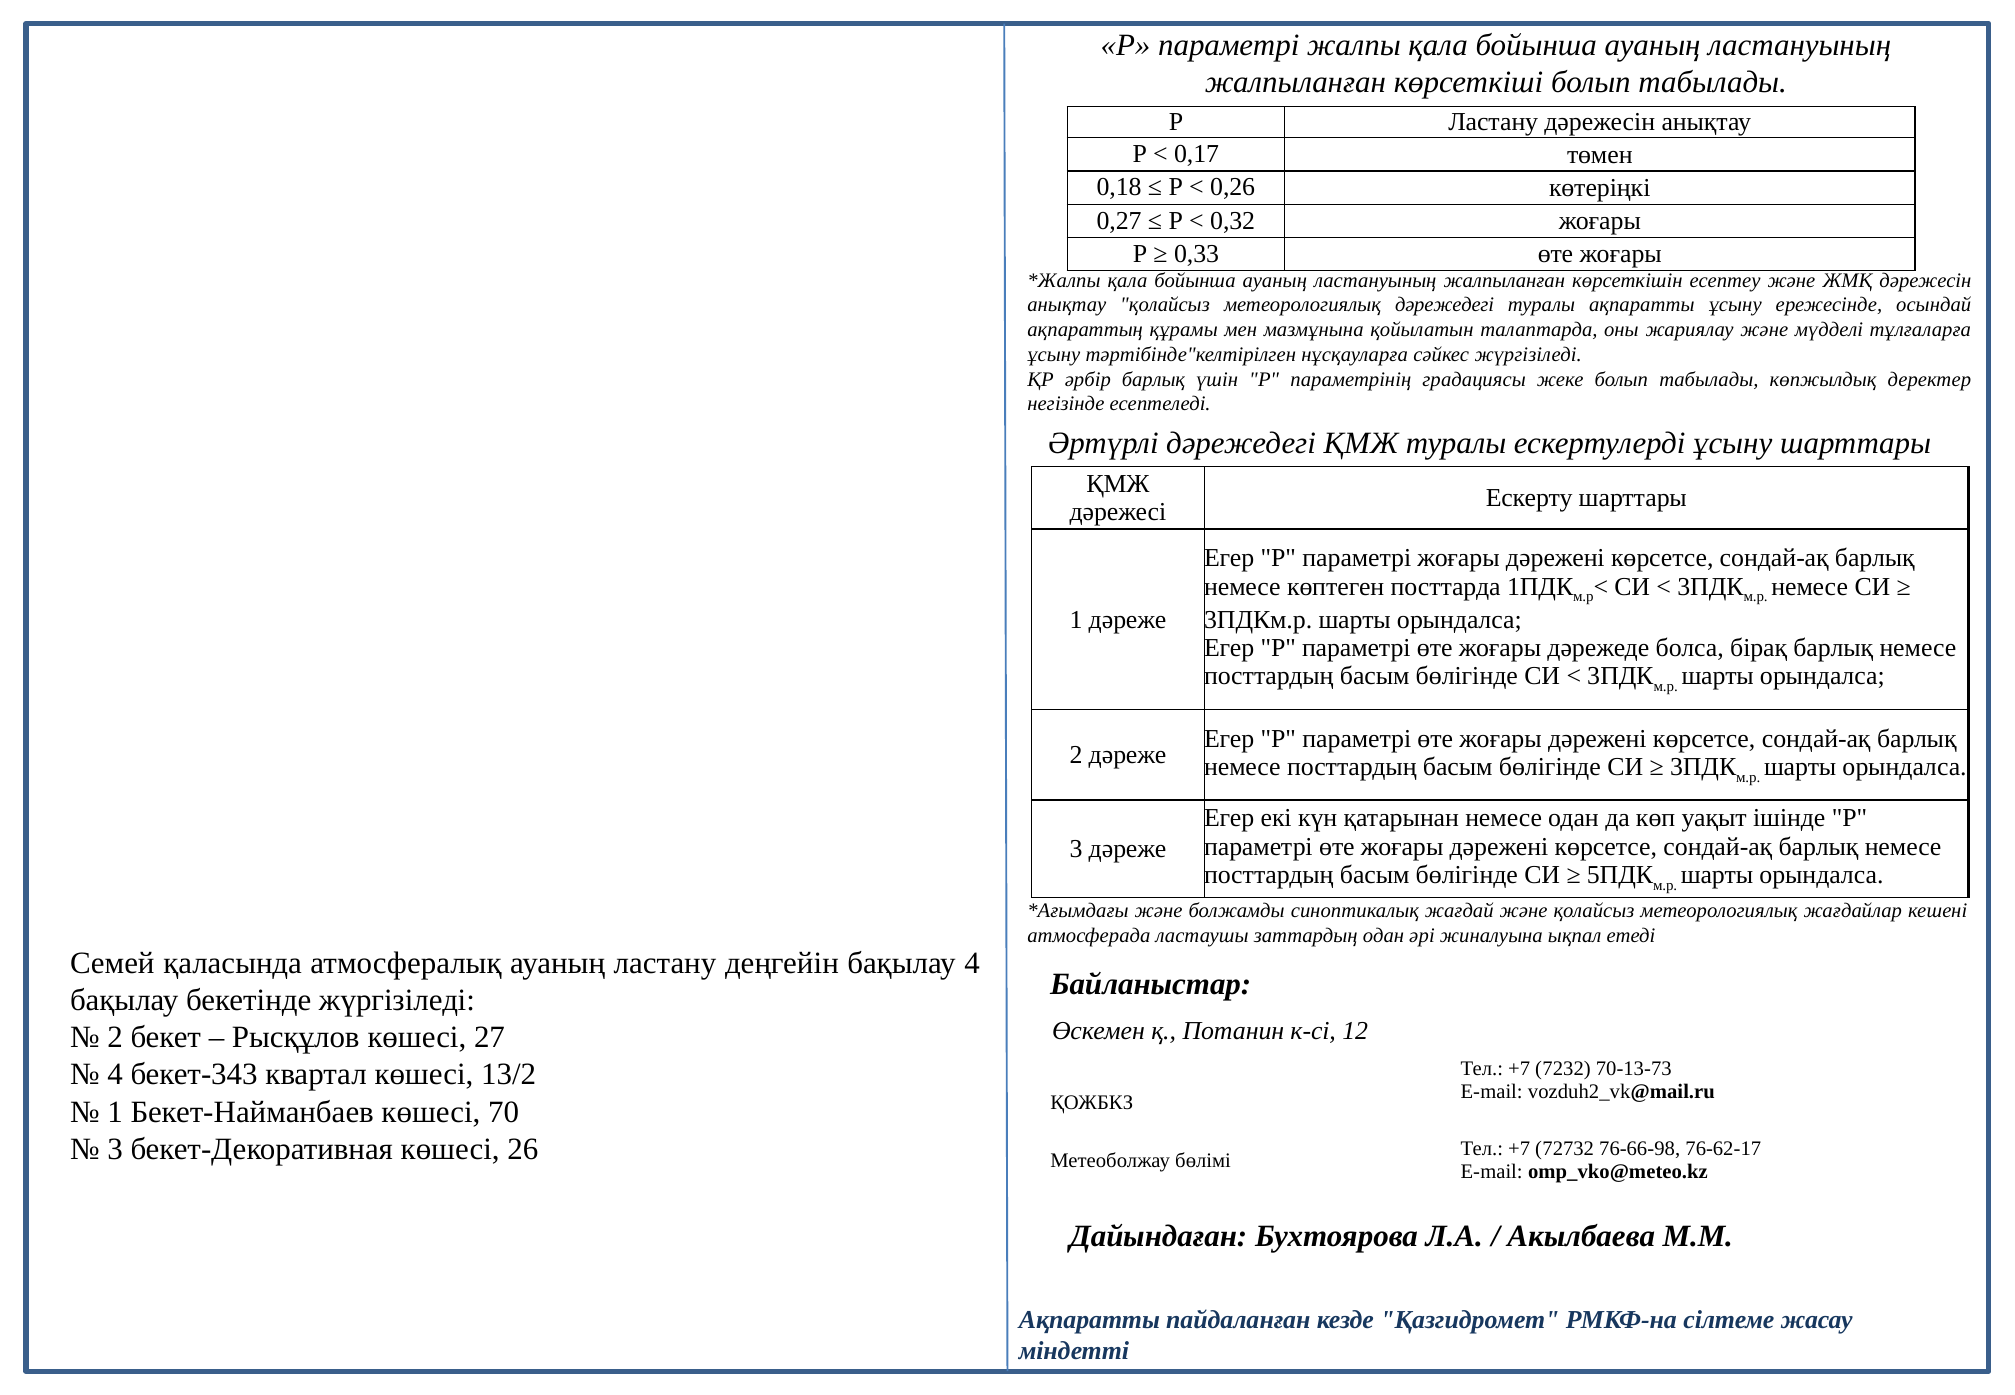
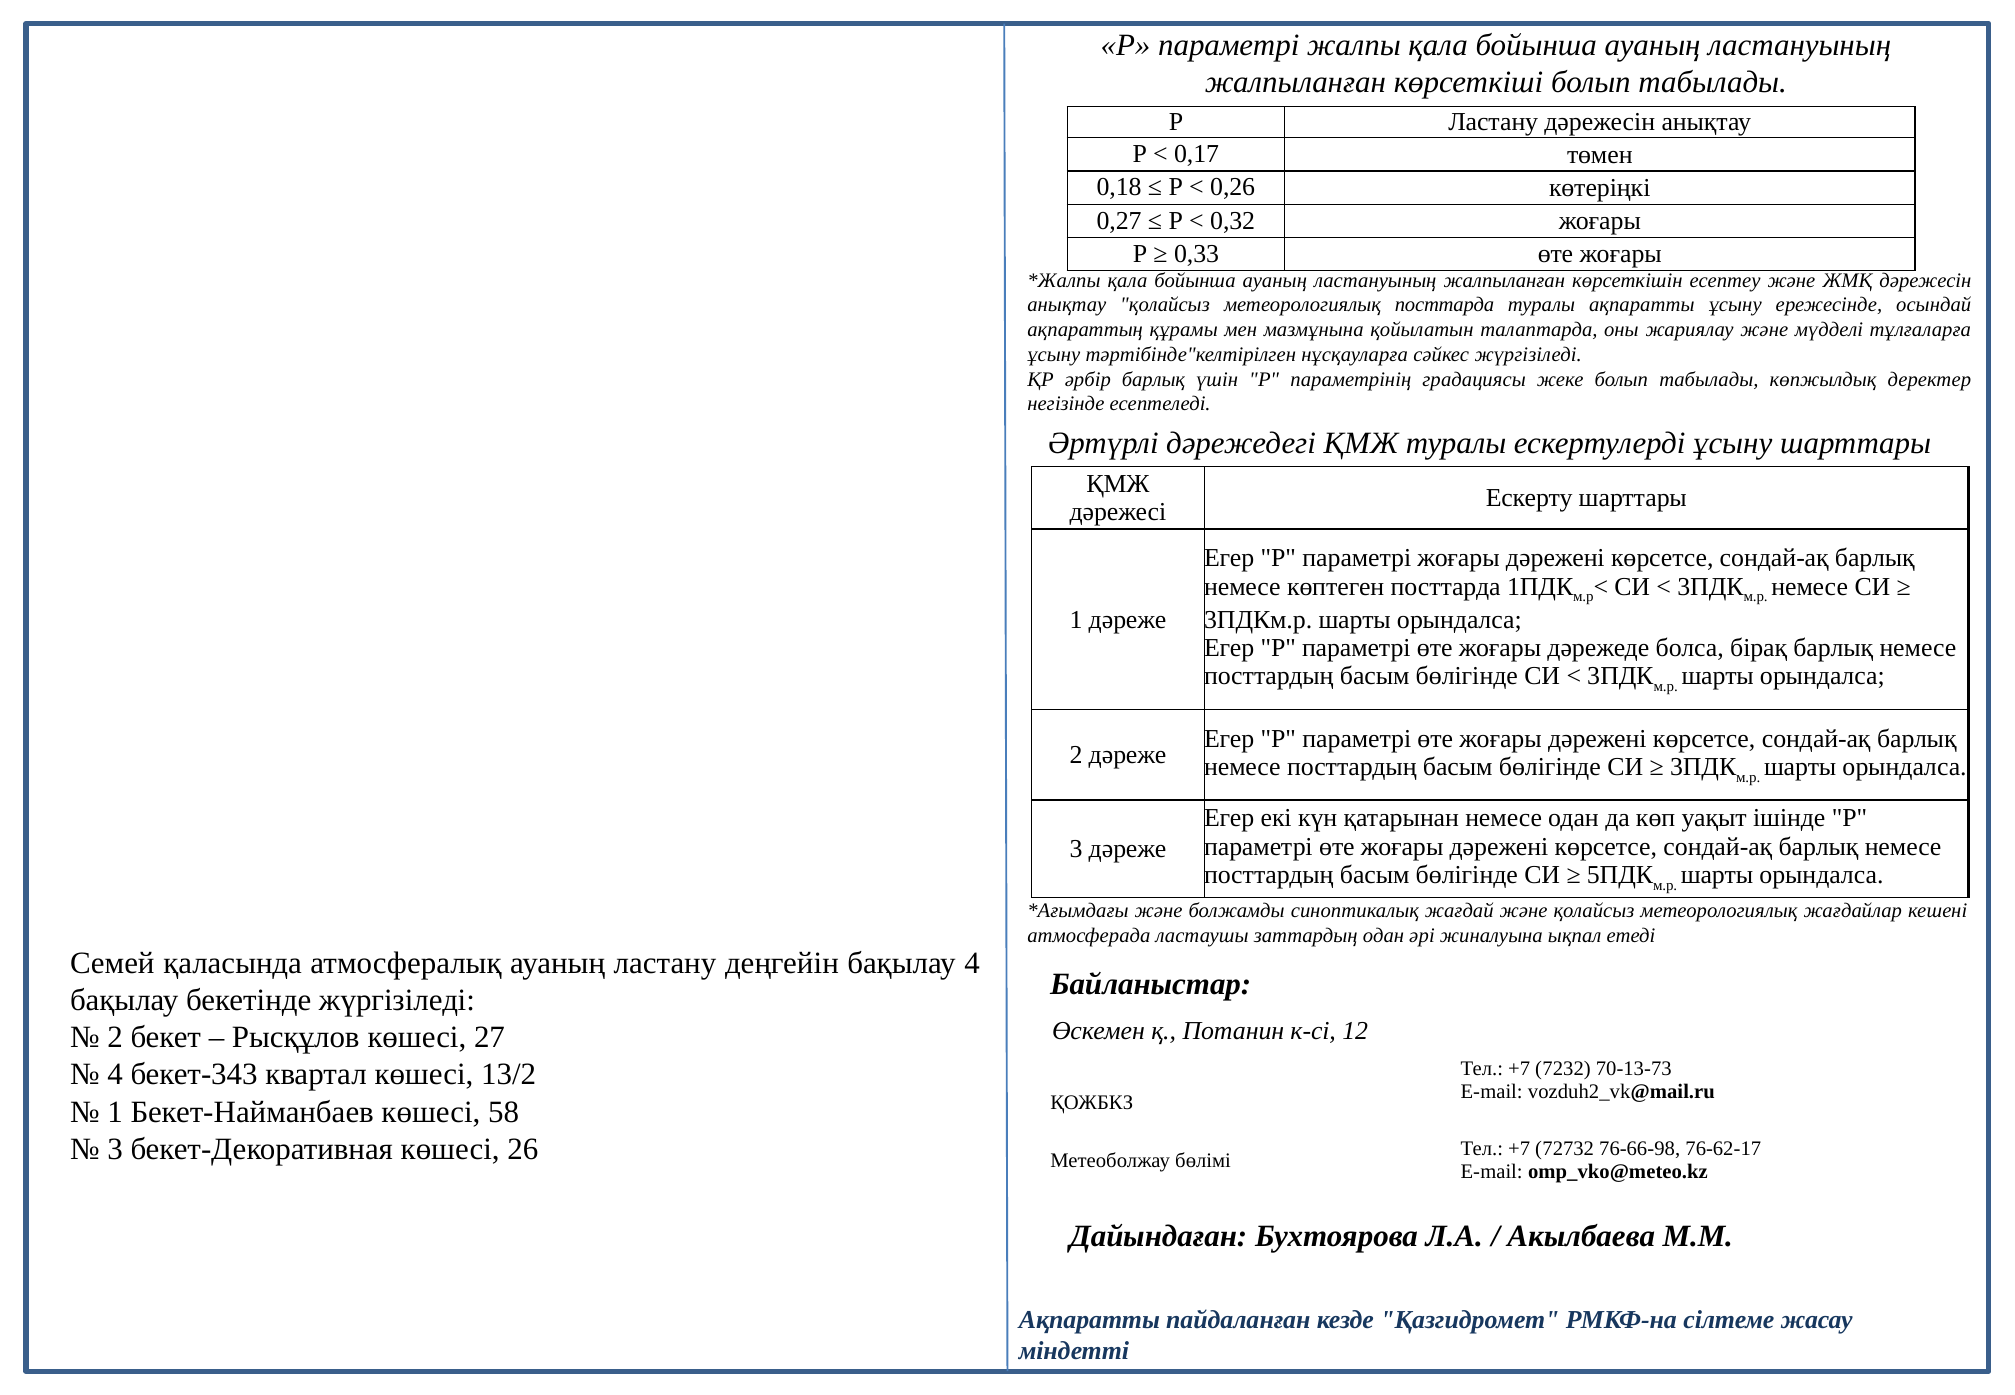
метеорологиялық дәрежедегі: дәрежедегі -> посттарда (1445, 305)
70: 70 -> 58 (504, 1112)
